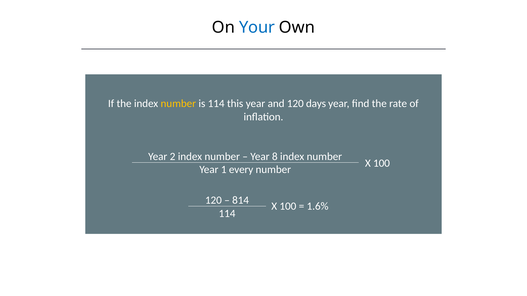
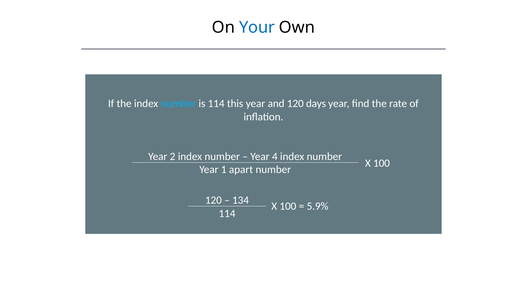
number colour: yellow -> light blue (178, 104)
8: 8 -> 4 (275, 157)
every: every -> apart (241, 170)
814: 814 -> 134 (241, 201)
1.6%: 1.6% -> 5.9% (318, 206)
